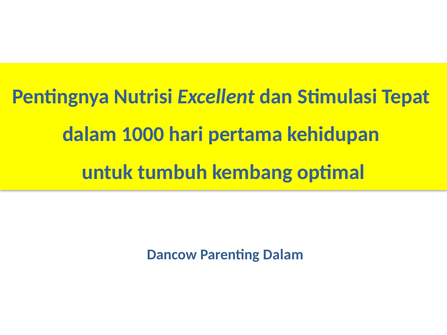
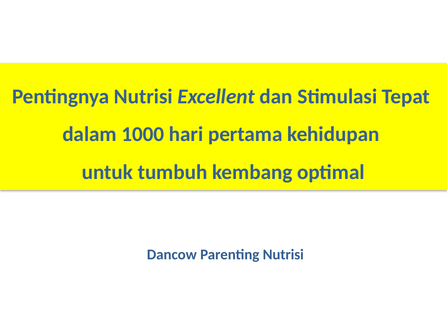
Parenting Dalam: Dalam -> Nutrisi (283, 255)
